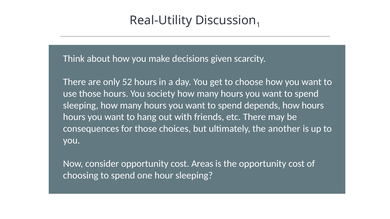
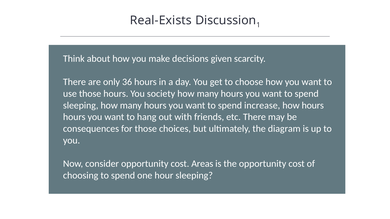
Real-Utility: Real-Utility -> Real-Exists (161, 20)
52: 52 -> 36 (127, 82)
depends: depends -> increase (262, 106)
another: another -> diagram (284, 129)
